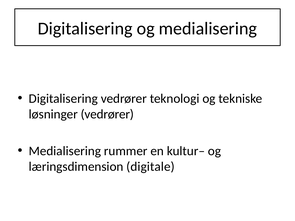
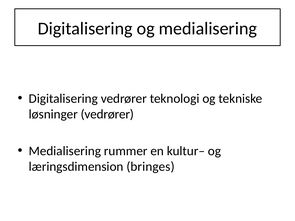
digitale: digitale -> bringes (151, 167)
